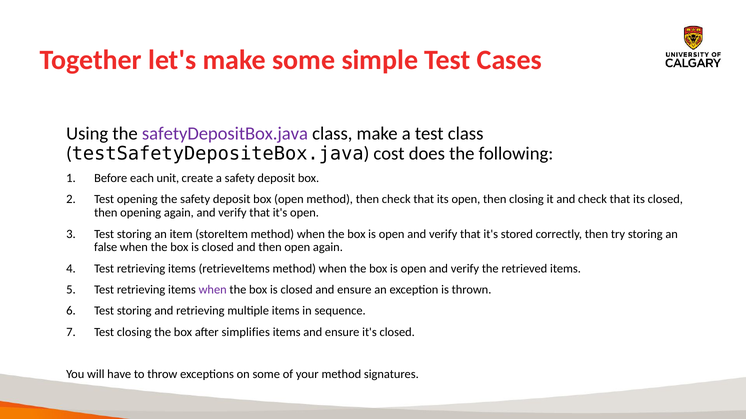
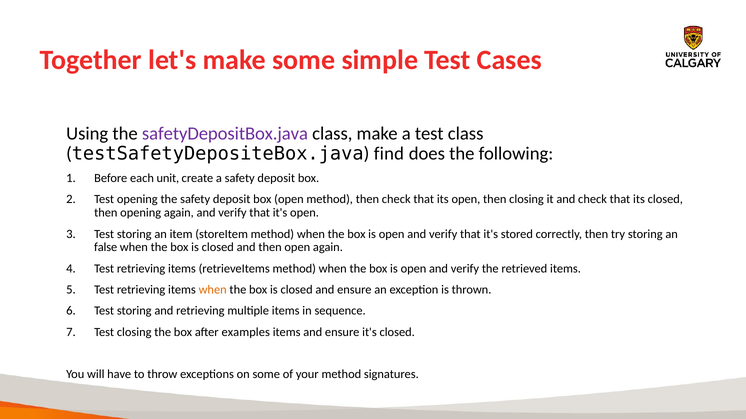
cost: cost -> find (389, 154)
when colour: purple -> orange (213, 290)
simplifies: simplifies -> examples (246, 332)
